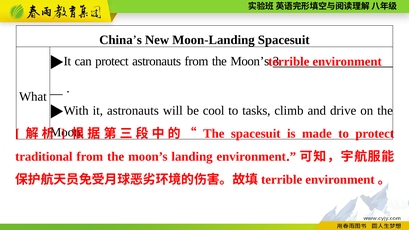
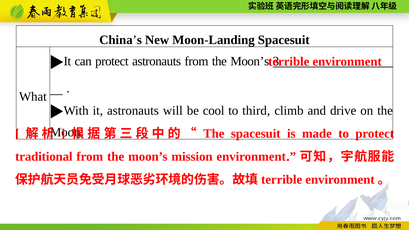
tasks: tasks -> third (256, 111)
landing: landing -> mission (192, 157)
